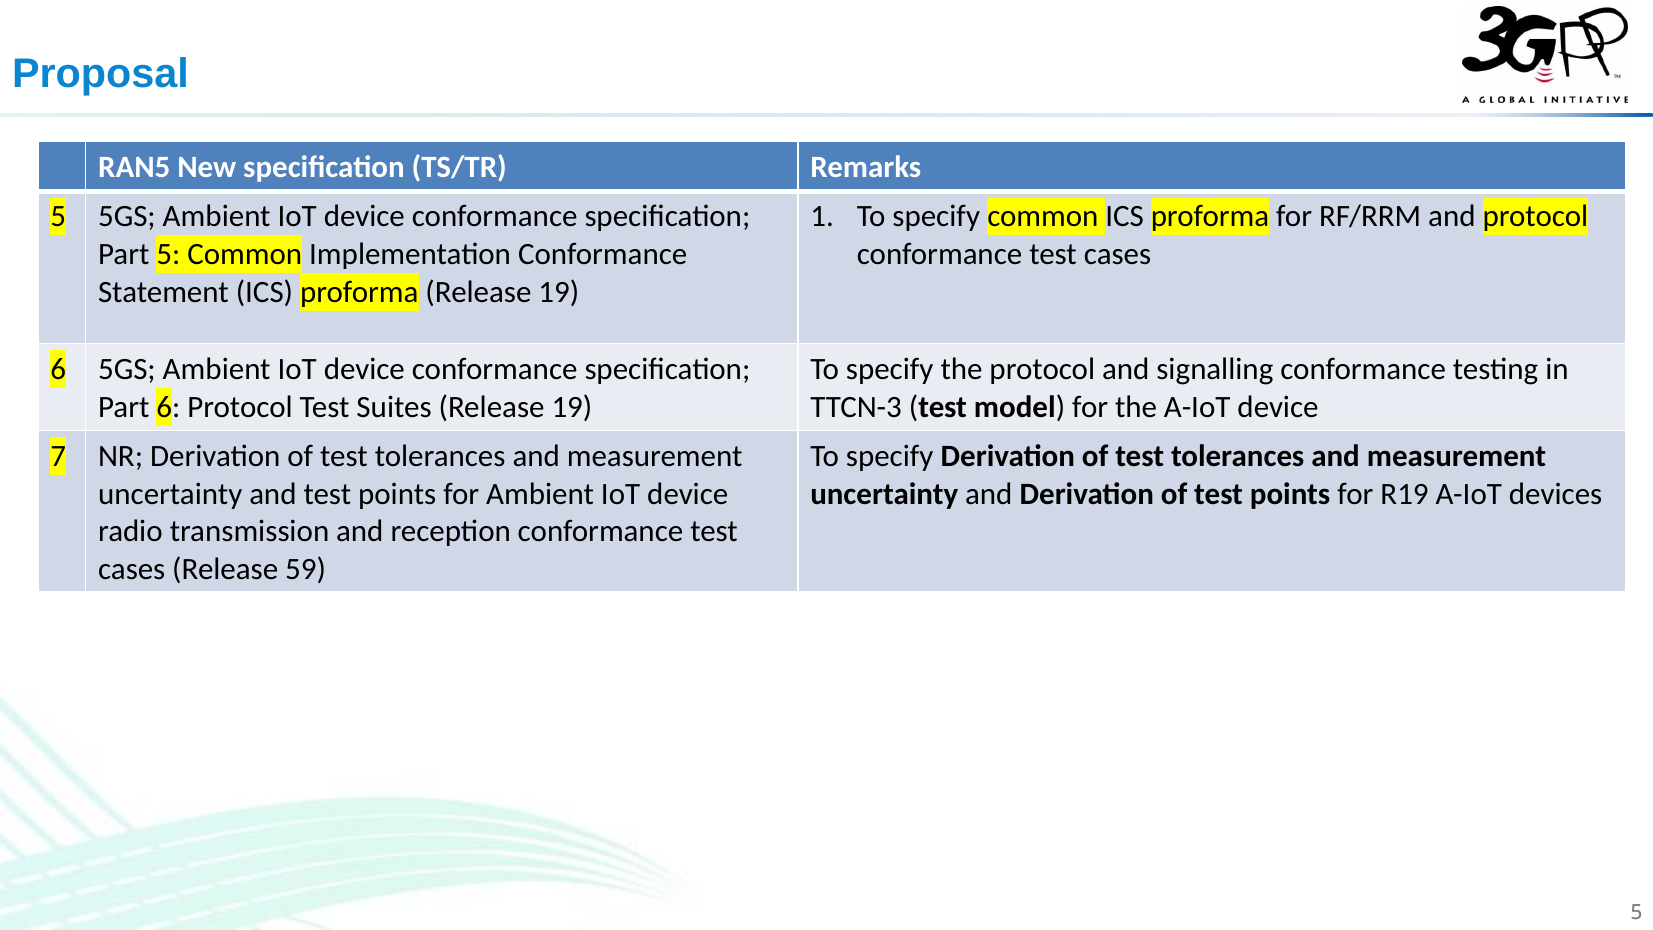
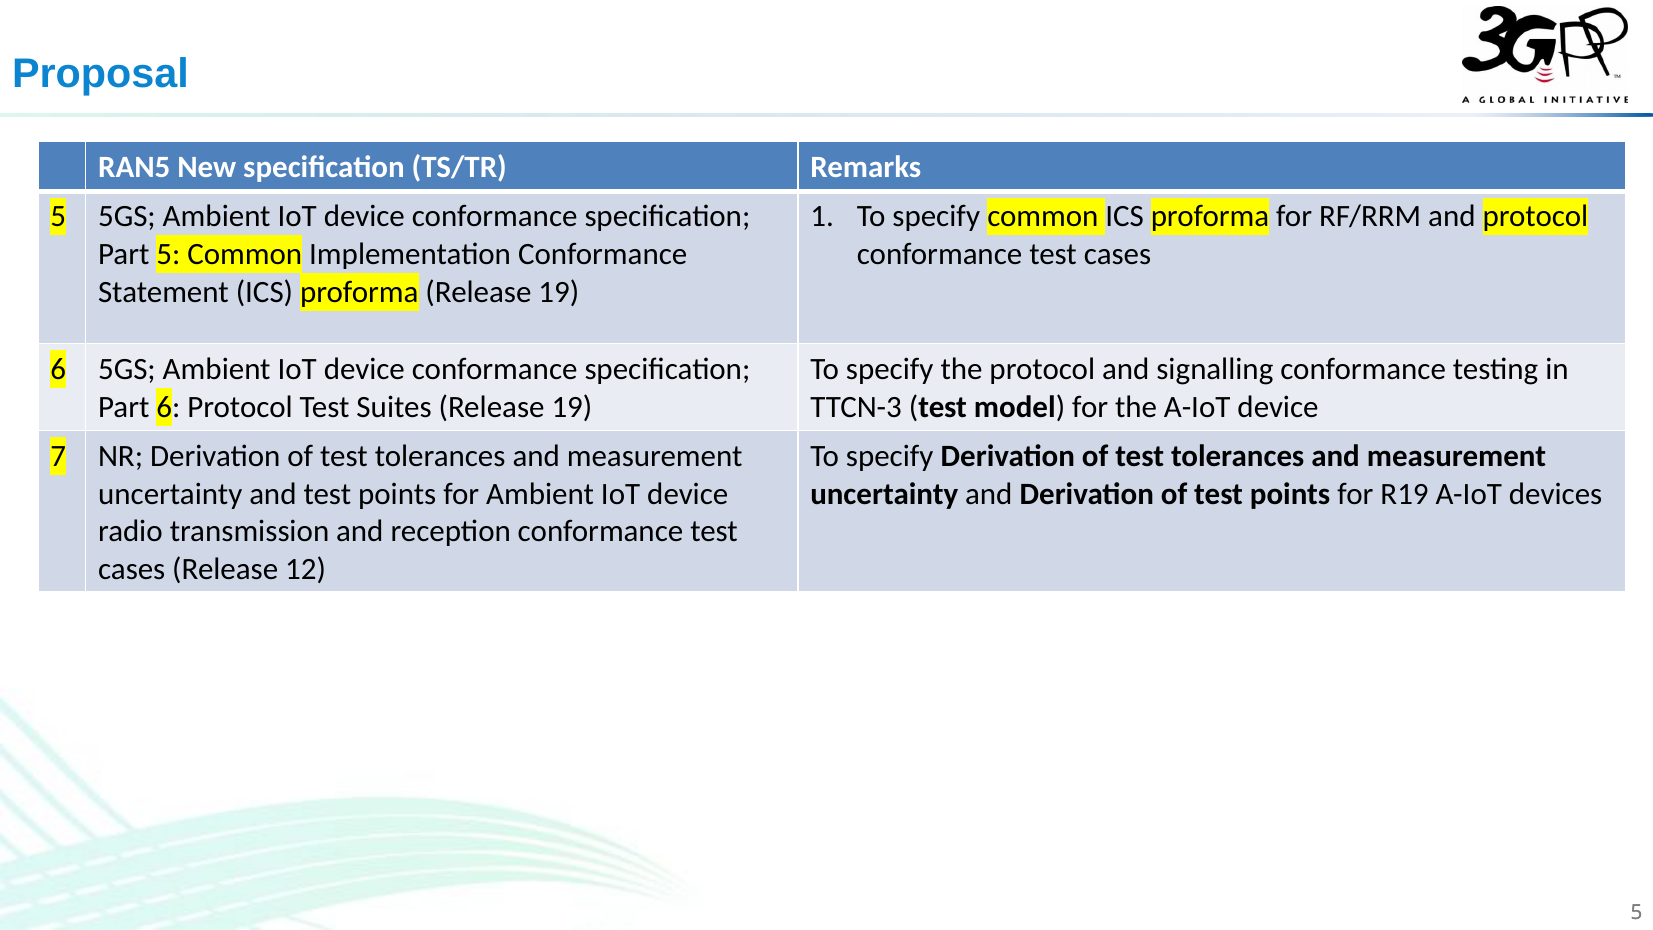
59: 59 -> 12 (306, 569)
